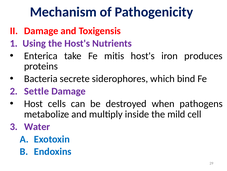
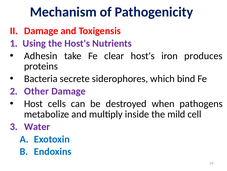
Enterica: Enterica -> Adhesin (41, 56)
mitis: mitis -> clear (114, 56)
Settle: Settle -> Other (37, 91)
